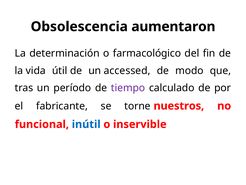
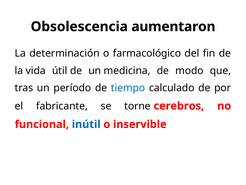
accessed: accessed -> medicina (127, 70)
tiempo colour: purple -> blue (128, 88)
nuestros: nuestros -> cerebros (179, 106)
